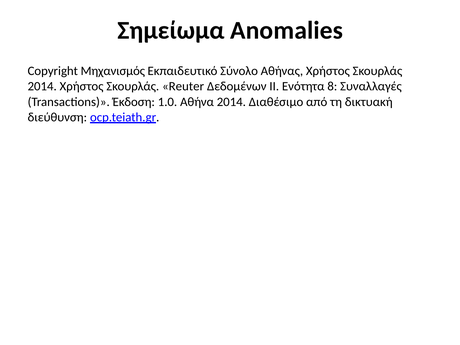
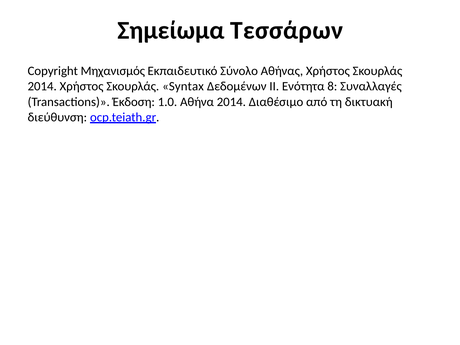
Anomalies: Anomalies -> Τεσσάρων (287, 30)
Reuter: Reuter -> Syntax (183, 86)
